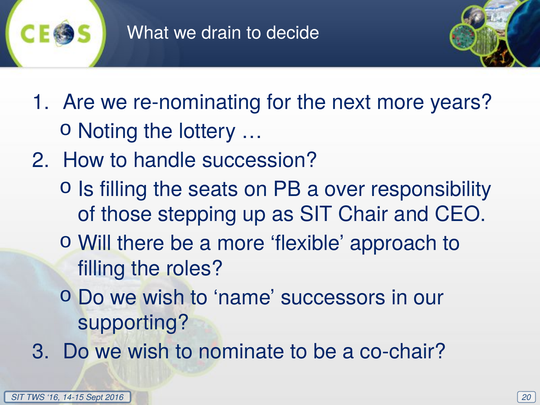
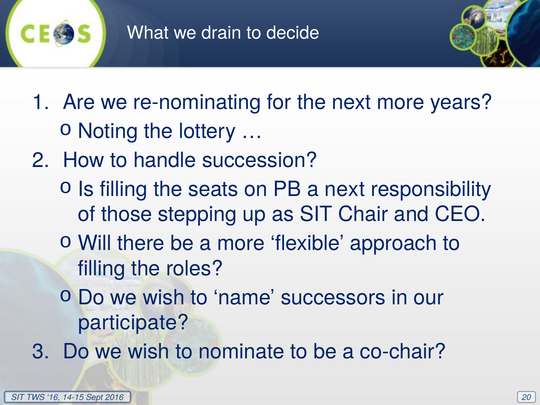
a over: over -> next (345, 189)
supporting: supporting -> participate (134, 323)
